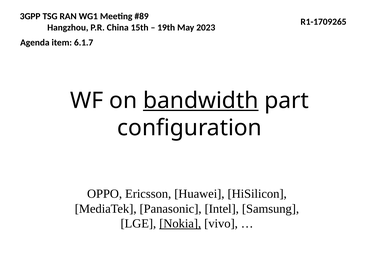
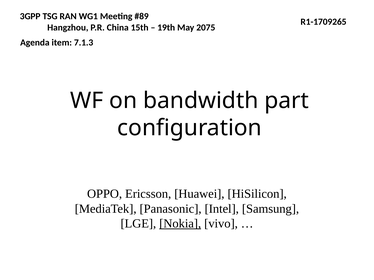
2023: 2023 -> 2075 (206, 28)
6.1.7: 6.1.7 -> 7.1.3 (84, 43)
bandwidth underline: present -> none (201, 101)
